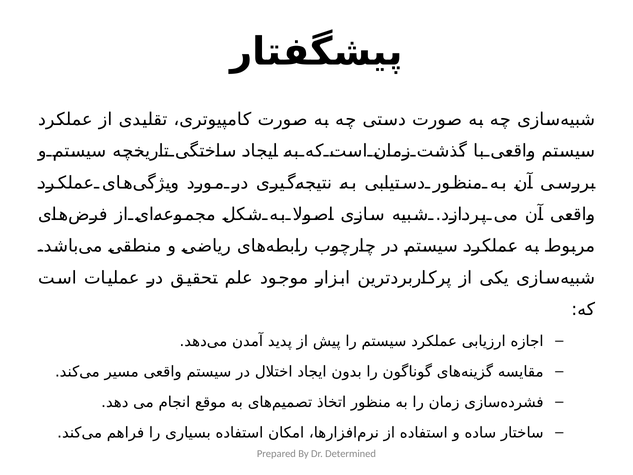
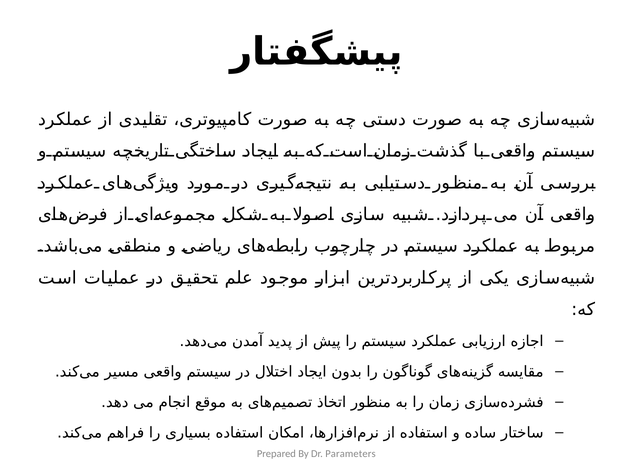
Determined: Determined -> Parameters (350, 453)
